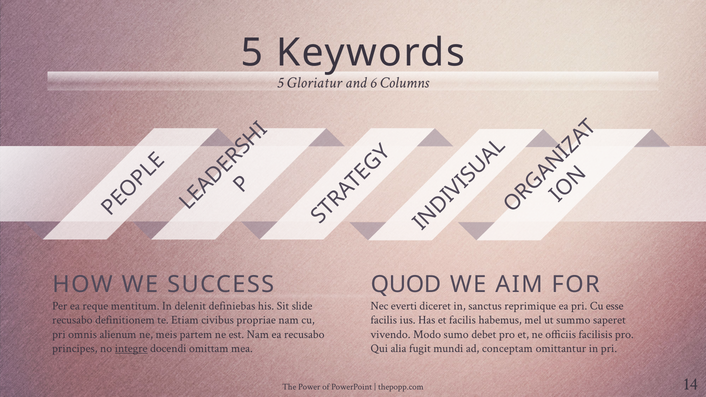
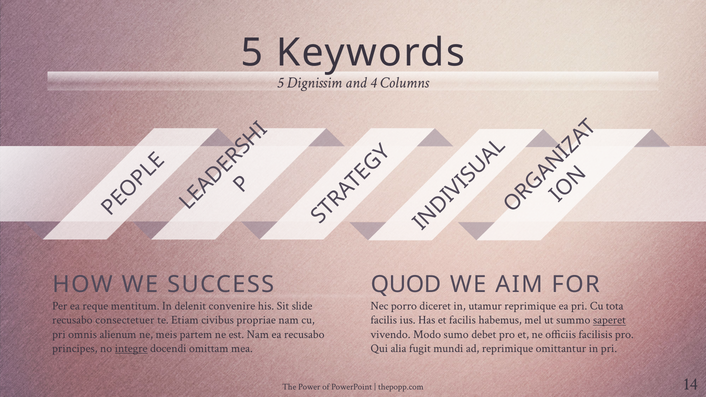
Gloriatur: Gloriatur -> Dignissim (314, 83)
6: 6 -> 4 (373, 83)
definiebas: definiebas -> convenire (232, 306)
everti: everti -> porro (404, 306)
sanctus: sanctus -> utamur (485, 306)
esse: esse -> tota (615, 306)
definitionem: definitionem -> consectetuer (125, 320)
saperet underline: none -> present (609, 320)
ad conceptam: conceptam -> reprimique (507, 348)
